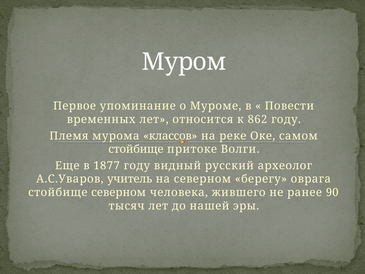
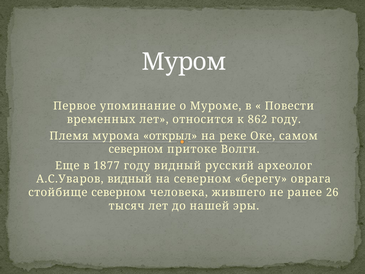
классов: классов -> открыл (170, 136)
стойбище: стойбище -> северном (136, 149)
А.С.Уваров учитель: учитель -> видный (130, 179)
90: 90 -> 26 (332, 192)
